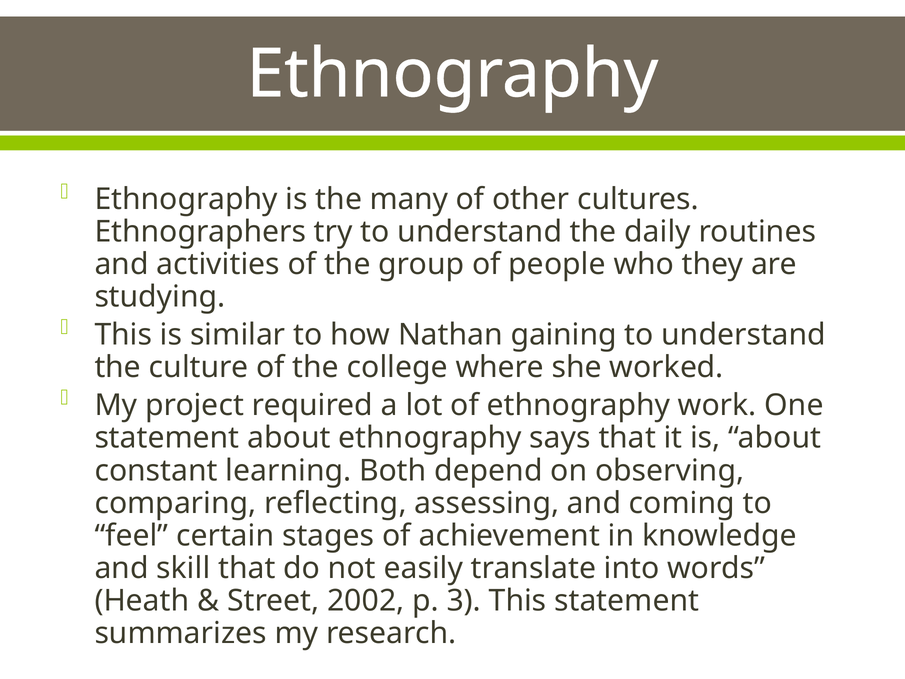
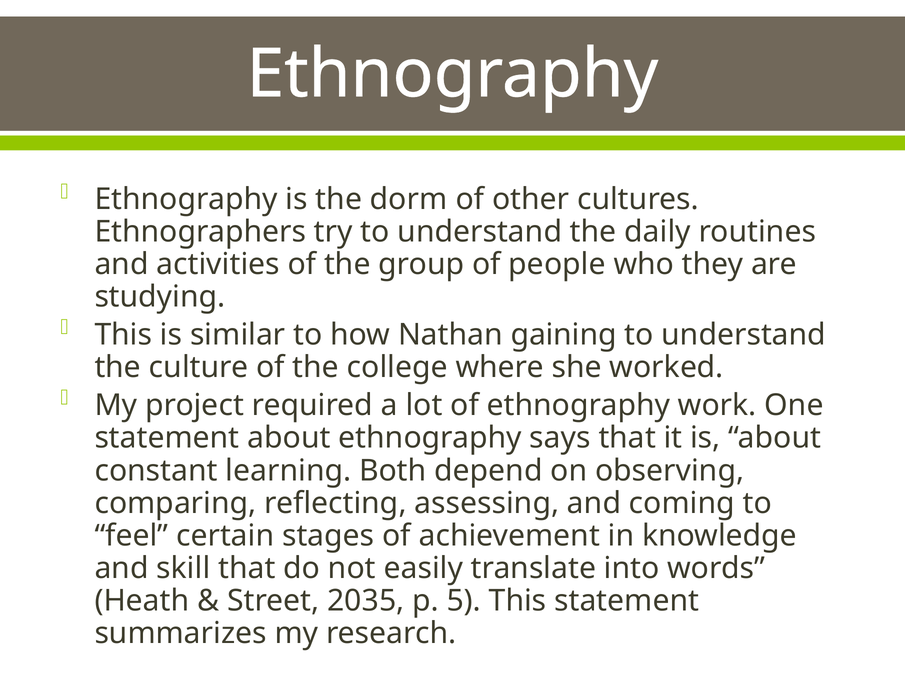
many: many -> dorm (409, 199)
2002: 2002 -> 2035 (366, 601)
3: 3 -> 5 (464, 601)
